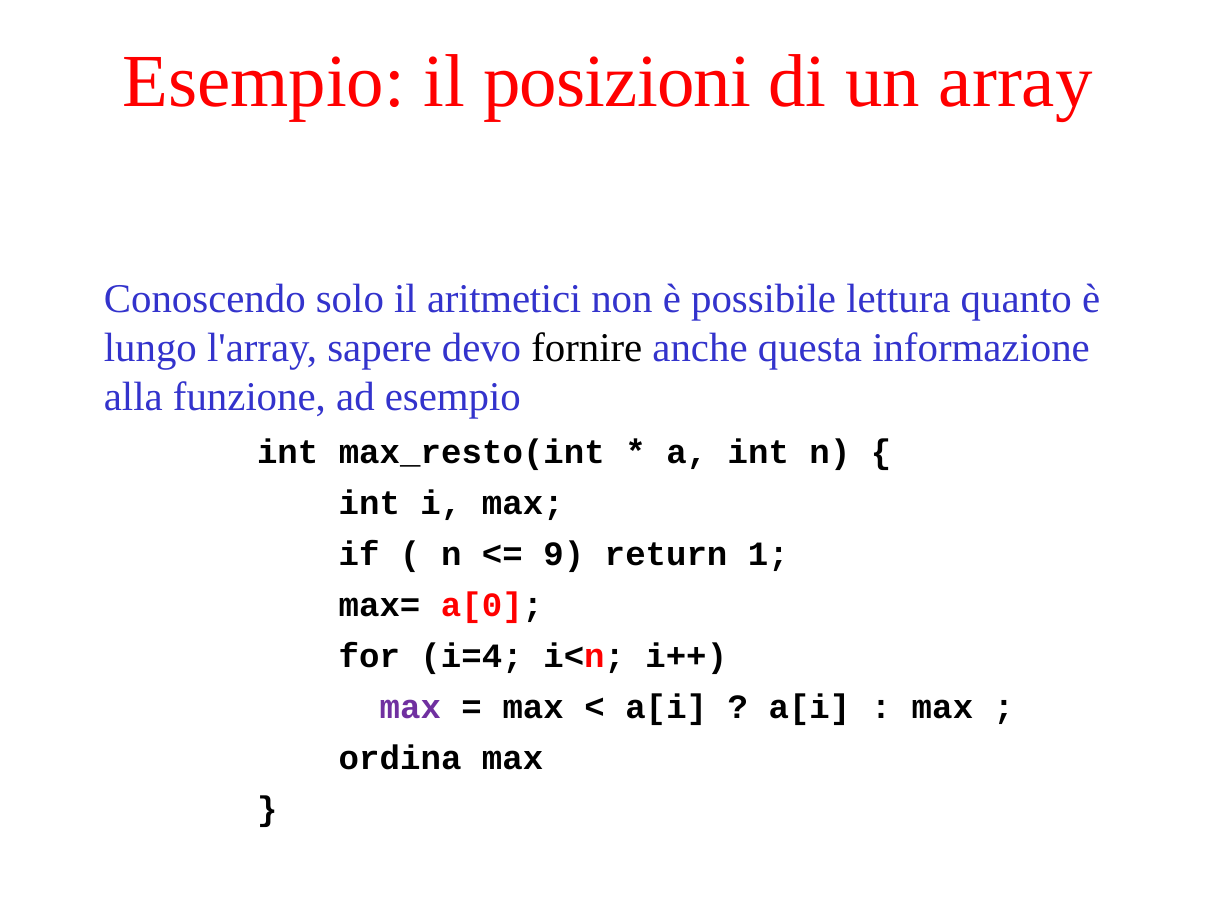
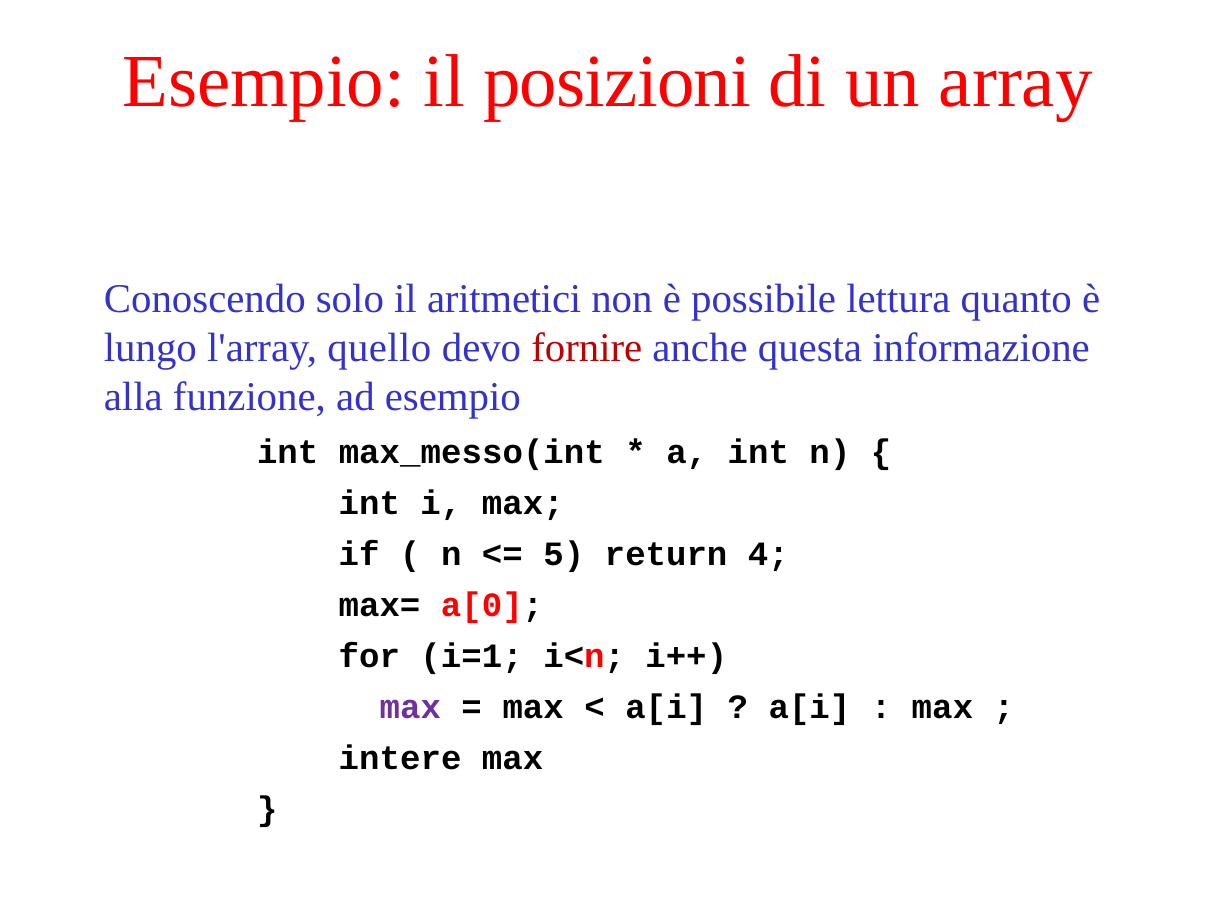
sapere: sapere -> quello (379, 348)
fornire colour: black -> red (587, 348)
max_resto(int: max_resto(int -> max_messo(int (472, 452)
9: 9 -> 5 (564, 554)
1: 1 -> 4 (768, 554)
i=4: i=4 -> i=1 (472, 656)
ordina: ordina -> intere (400, 758)
